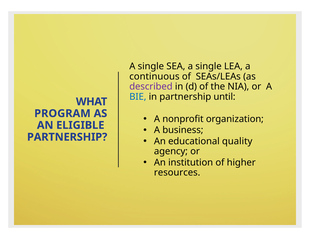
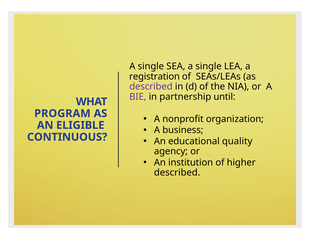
continuous: continuous -> registration (155, 77)
BIE colour: blue -> purple (138, 97)
PARTNERSHIP: PARTNERSHIP -> CONTINUOUS (67, 137)
resources: resources -> described (177, 173)
